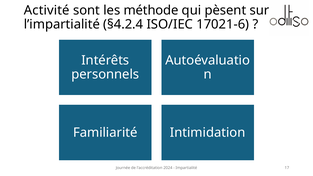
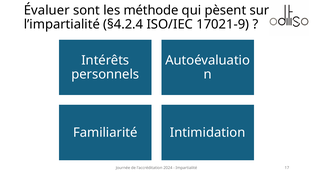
Activité: Activité -> Évaluer (47, 10)
17021-6: 17021-6 -> 17021-9 (223, 24)
